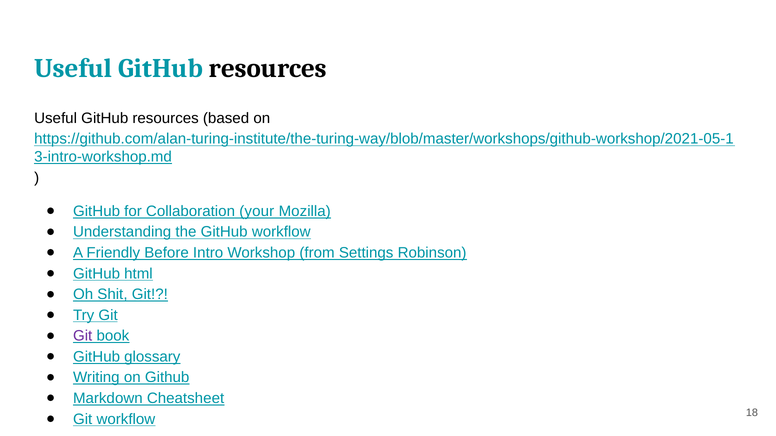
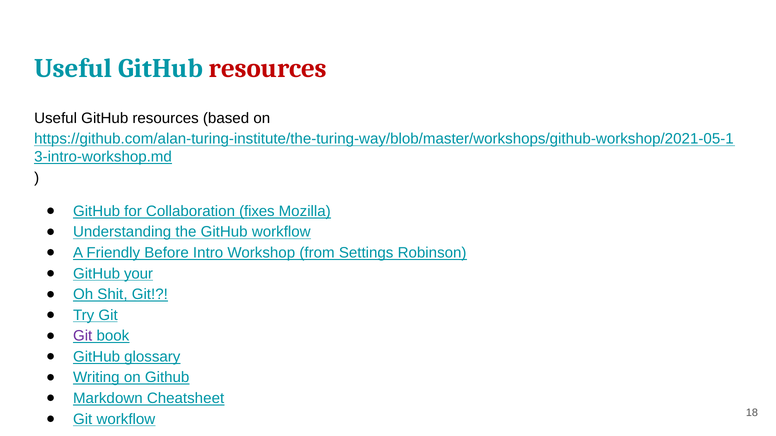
resources colour: black -> red (268, 68)
your: your -> fixes (257, 211)
html: html -> your (139, 274)
